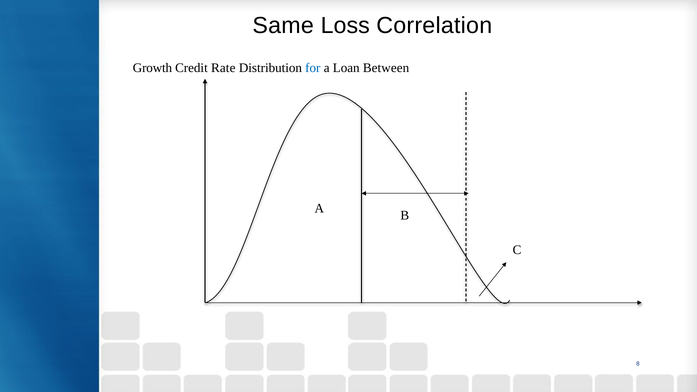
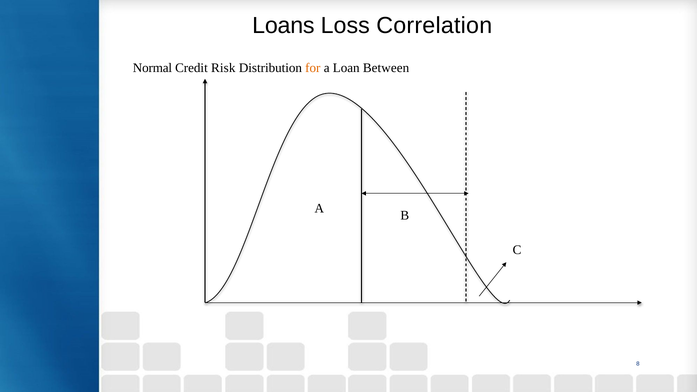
Same: Same -> Loans (283, 26)
Growth: Growth -> Normal (152, 68)
Rate: Rate -> Risk (223, 68)
for colour: blue -> orange (313, 68)
